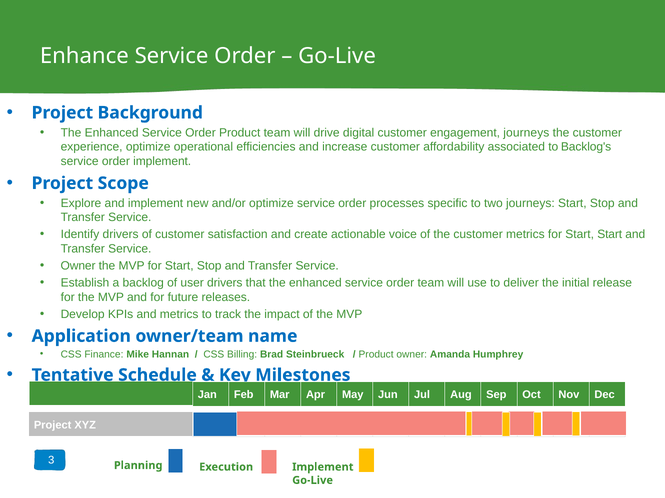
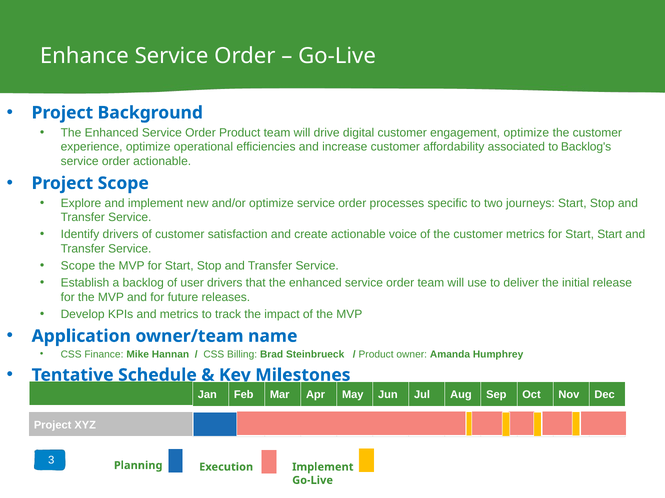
engagement journeys: journeys -> optimize (526, 133)
order implement: implement -> actionable (162, 162)
Owner: Owner -> Scope (78, 266)
